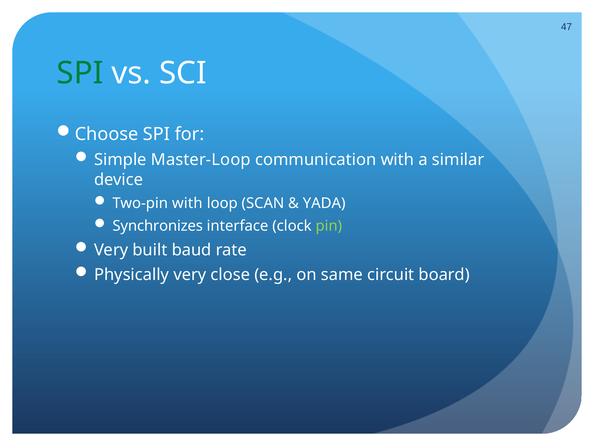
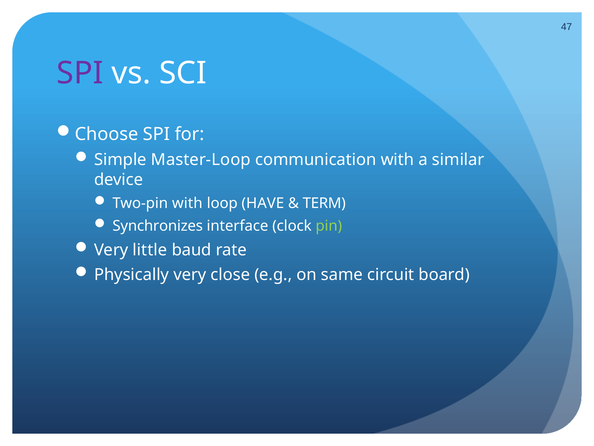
SPI colour: green -> purple (80, 73)
SCAN: SCAN -> HAVE (263, 203)
YADA: YADA -> TERM (324, 203)
built: built -> little (150, 250)
